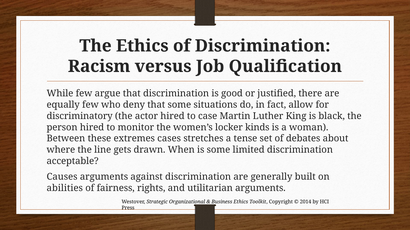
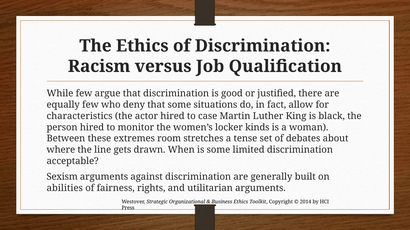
discriminatory: discriminatory -> characteristics (80, 116)
cases: cases -> room (169, 139)
Causes: Causes -> Sexism (62, 177)
